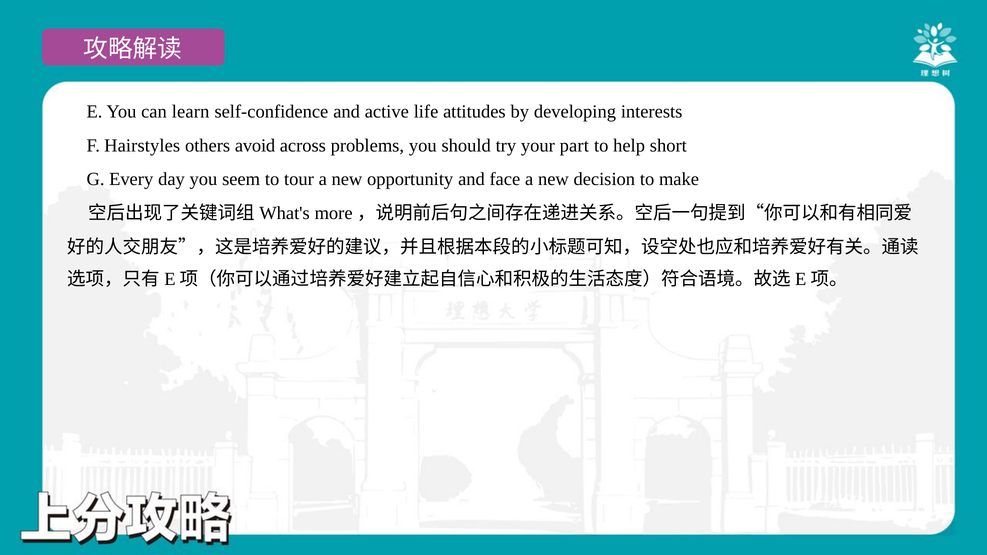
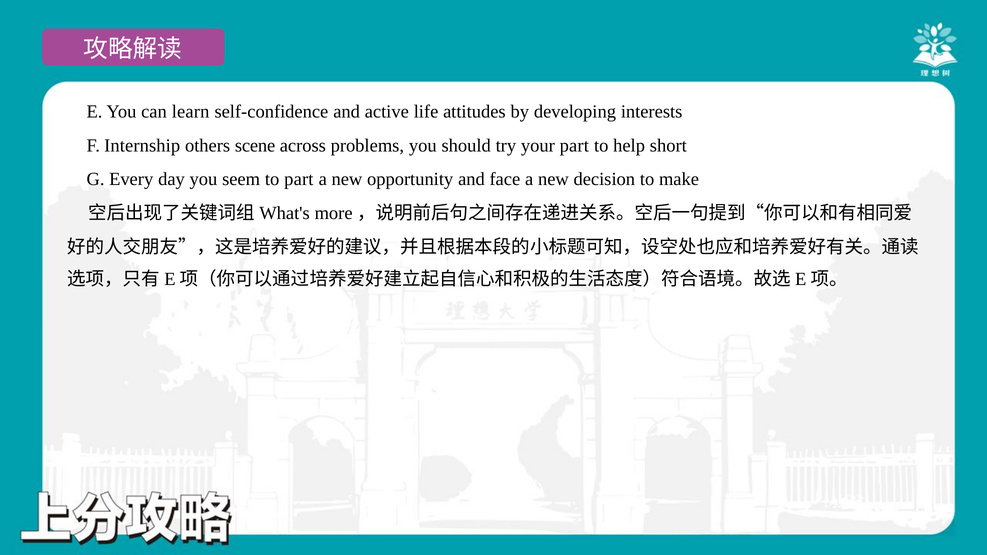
Hairstyles: Hairstyles -> Internship (142, 145)
avoid: avoid -> scene (255, 145)
to tour: tour -> part (299, 179)
